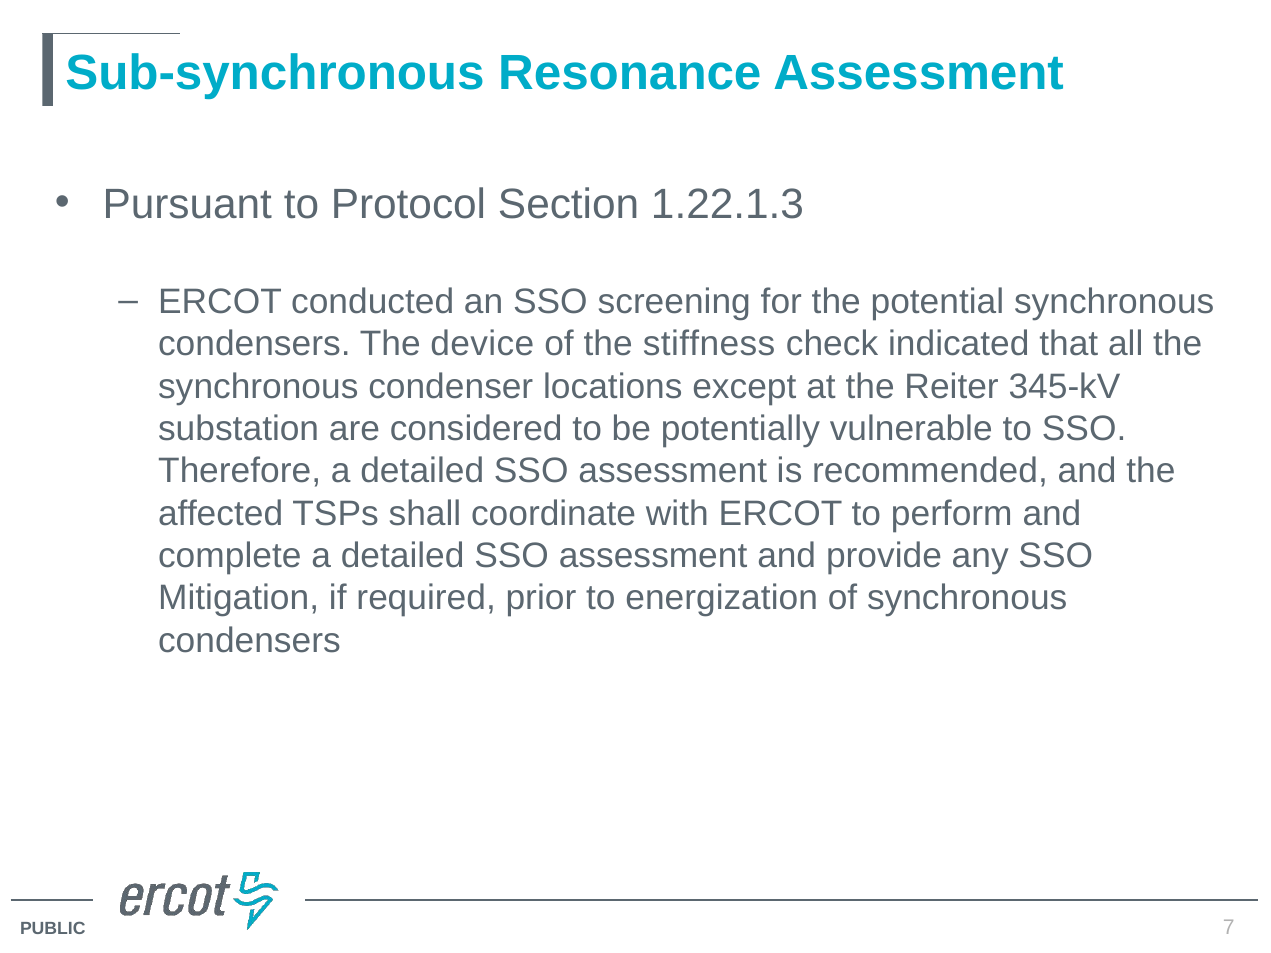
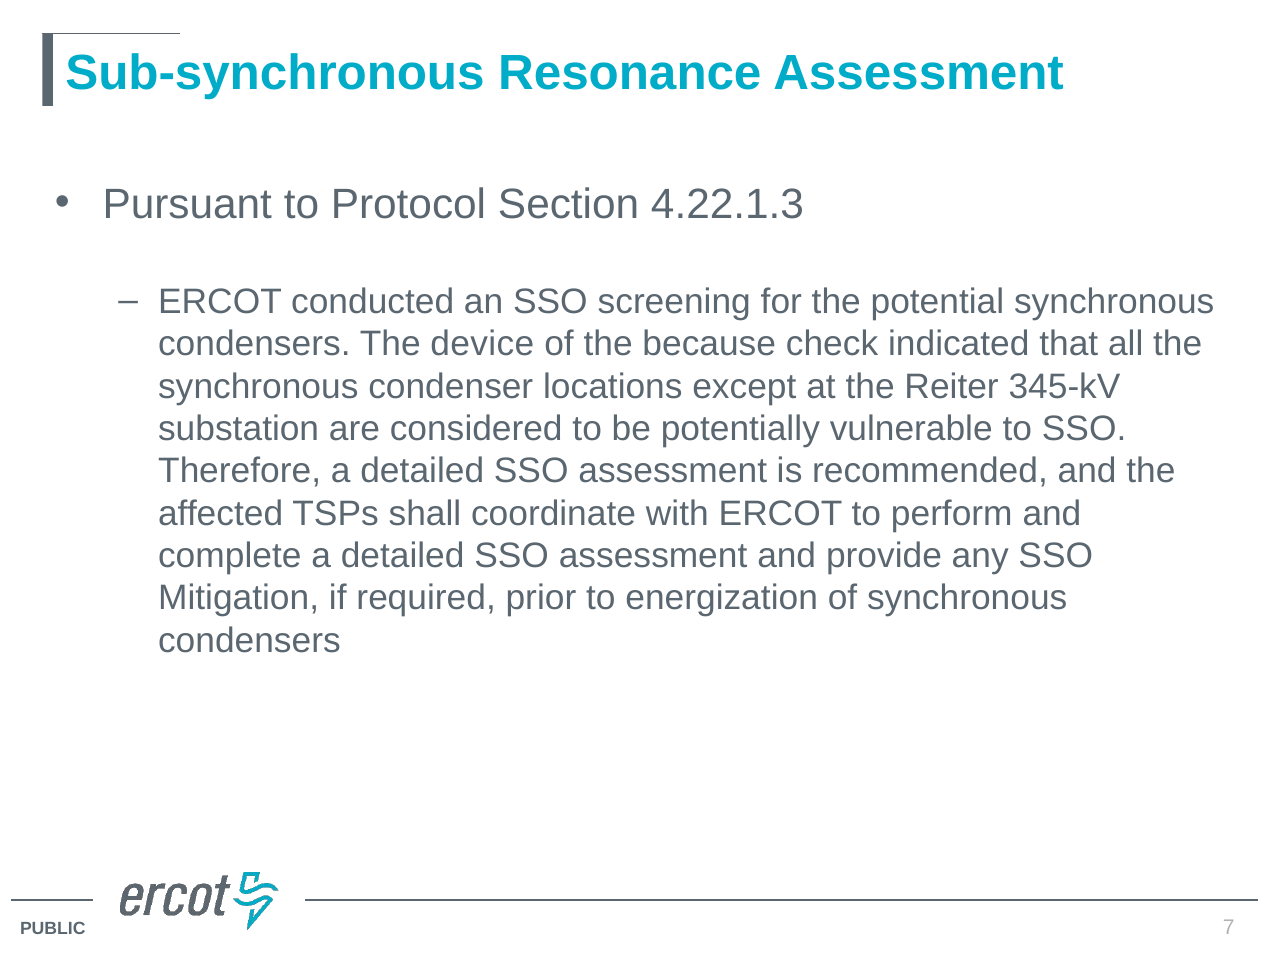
1.22.1.3: 1.22.1.3 -> 4.22.1.3 (727, 204)
stiffness: stiffness -> because (709, 344)
